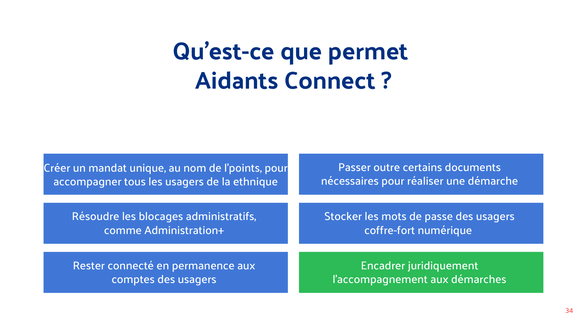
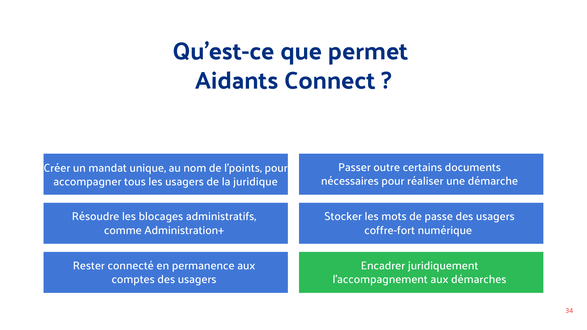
ethnique: ethnique -> juridique (255, 182)
